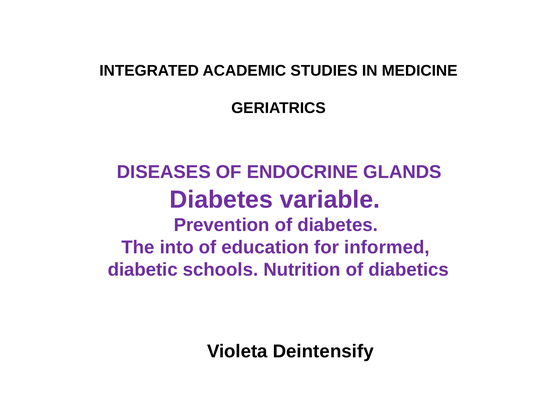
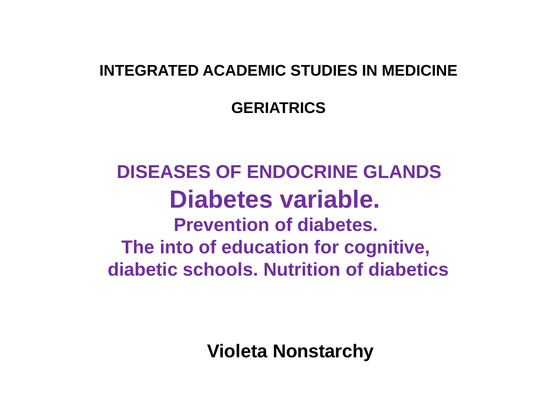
informed: informed -> cognitive (387, 247)
Deintensify: Deintensify -> Nonstarchy (323, 351)
